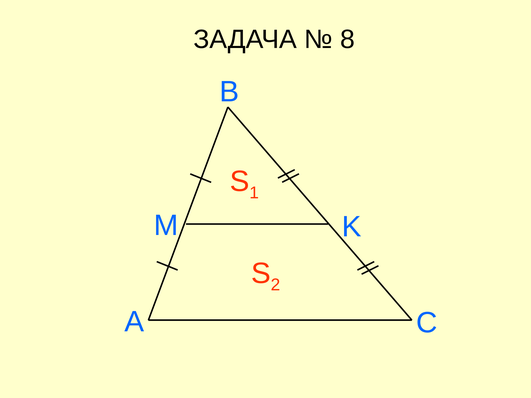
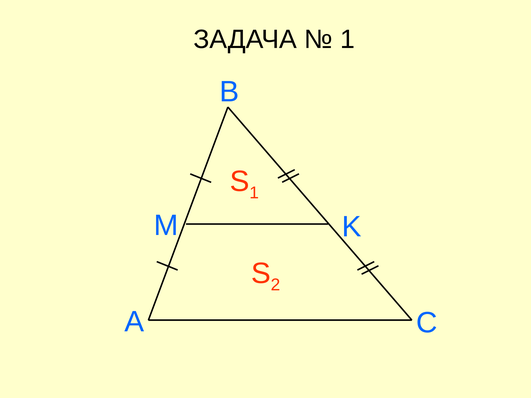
8: 8 -> 1 (348, 40)
